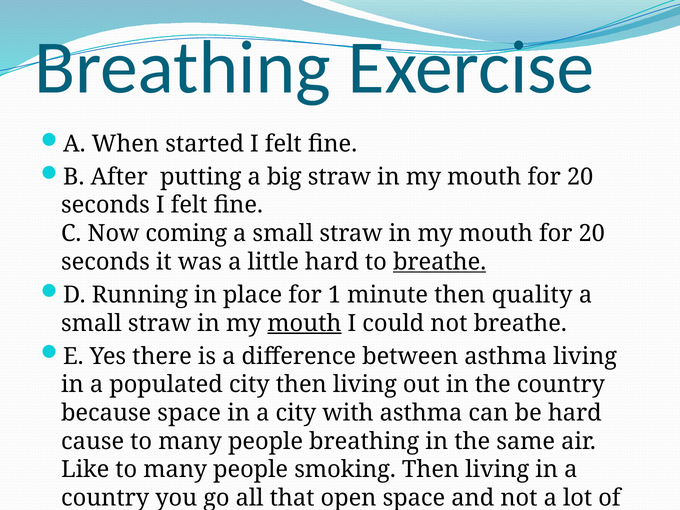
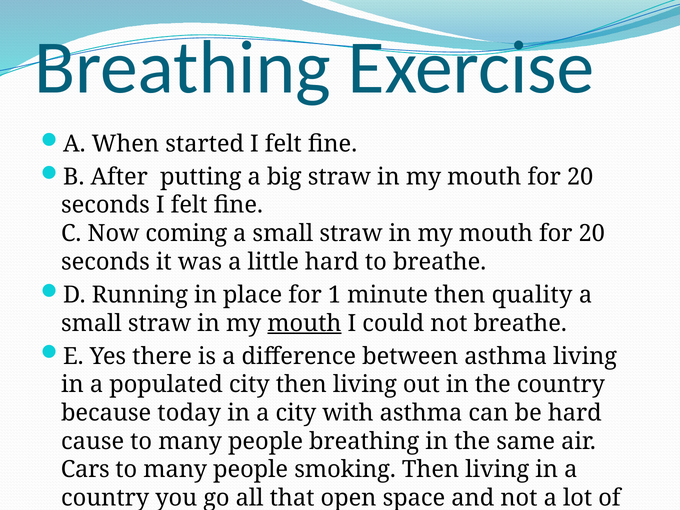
breathe underline: present -> none (440, 262)
because space: space -> today (189, 413)
Like: Like -> Cars (85, 470)
